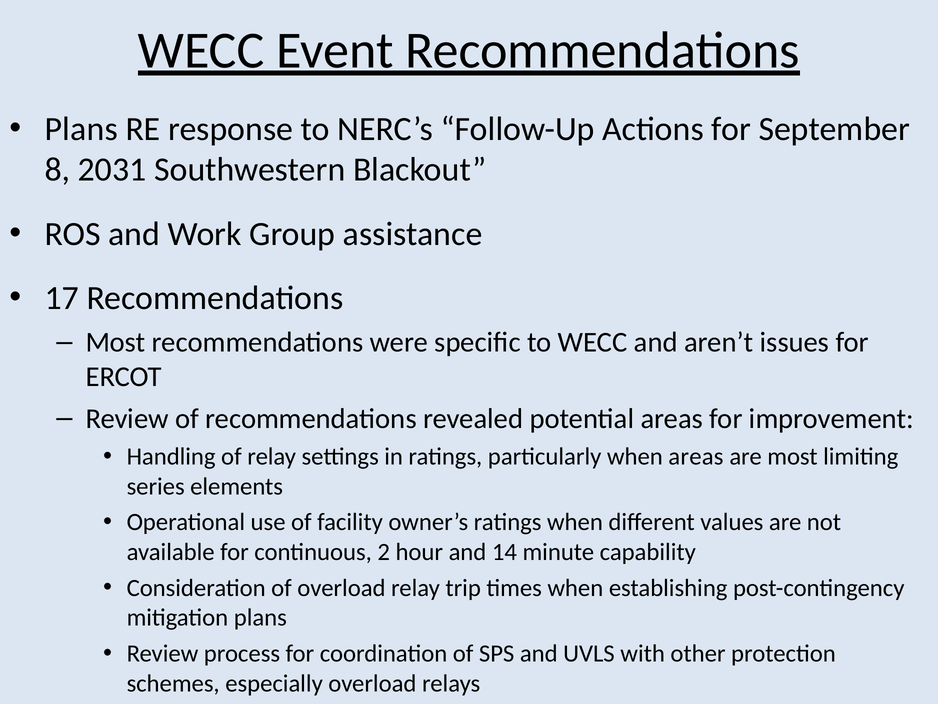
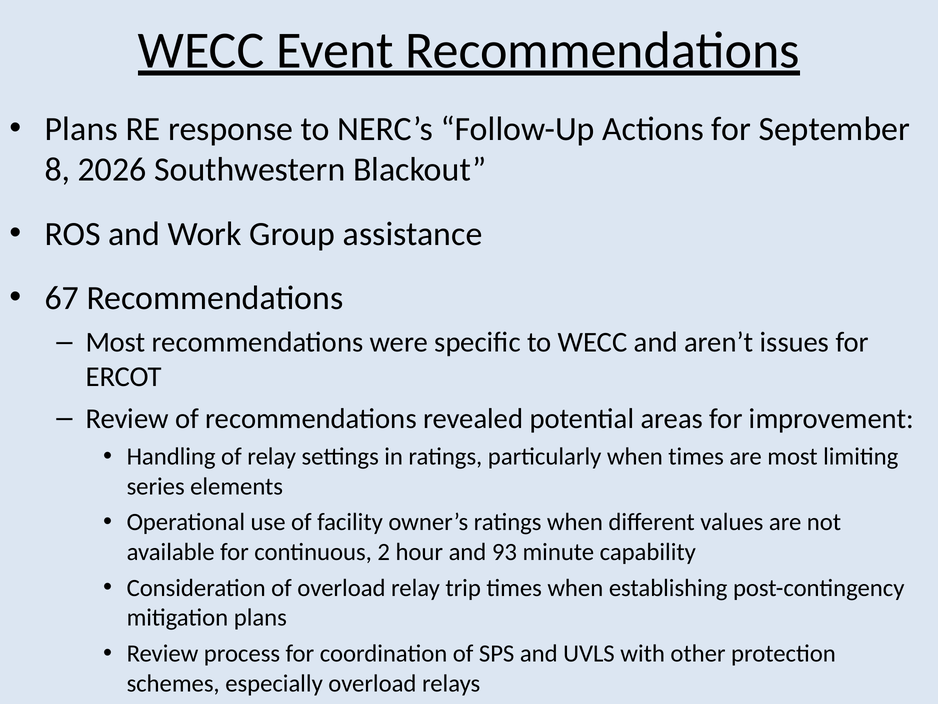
2031: 2031 -> 2026 (112, 170)
17: 17 -> 67 (62, 298)
when areas: areas -> times (696, 456)
14: 14 -> 93 (504, 552)
